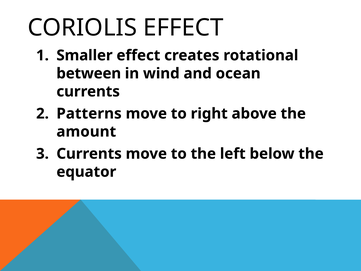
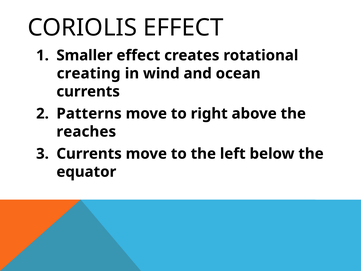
between: between -> creating (89, 73)
amount: amount -> reaches (86, 132)
